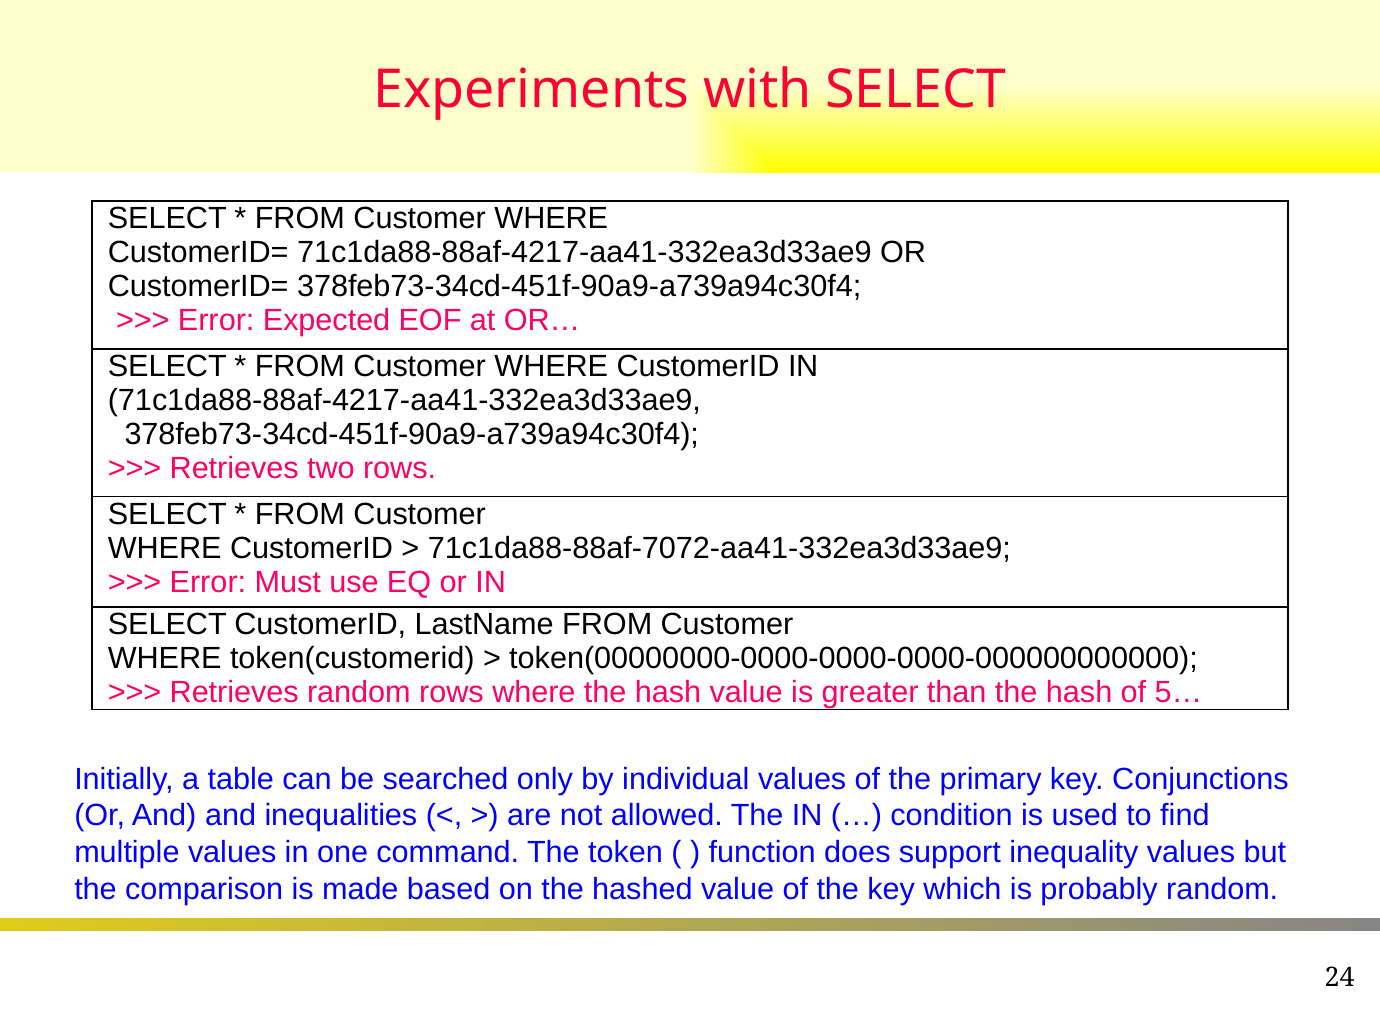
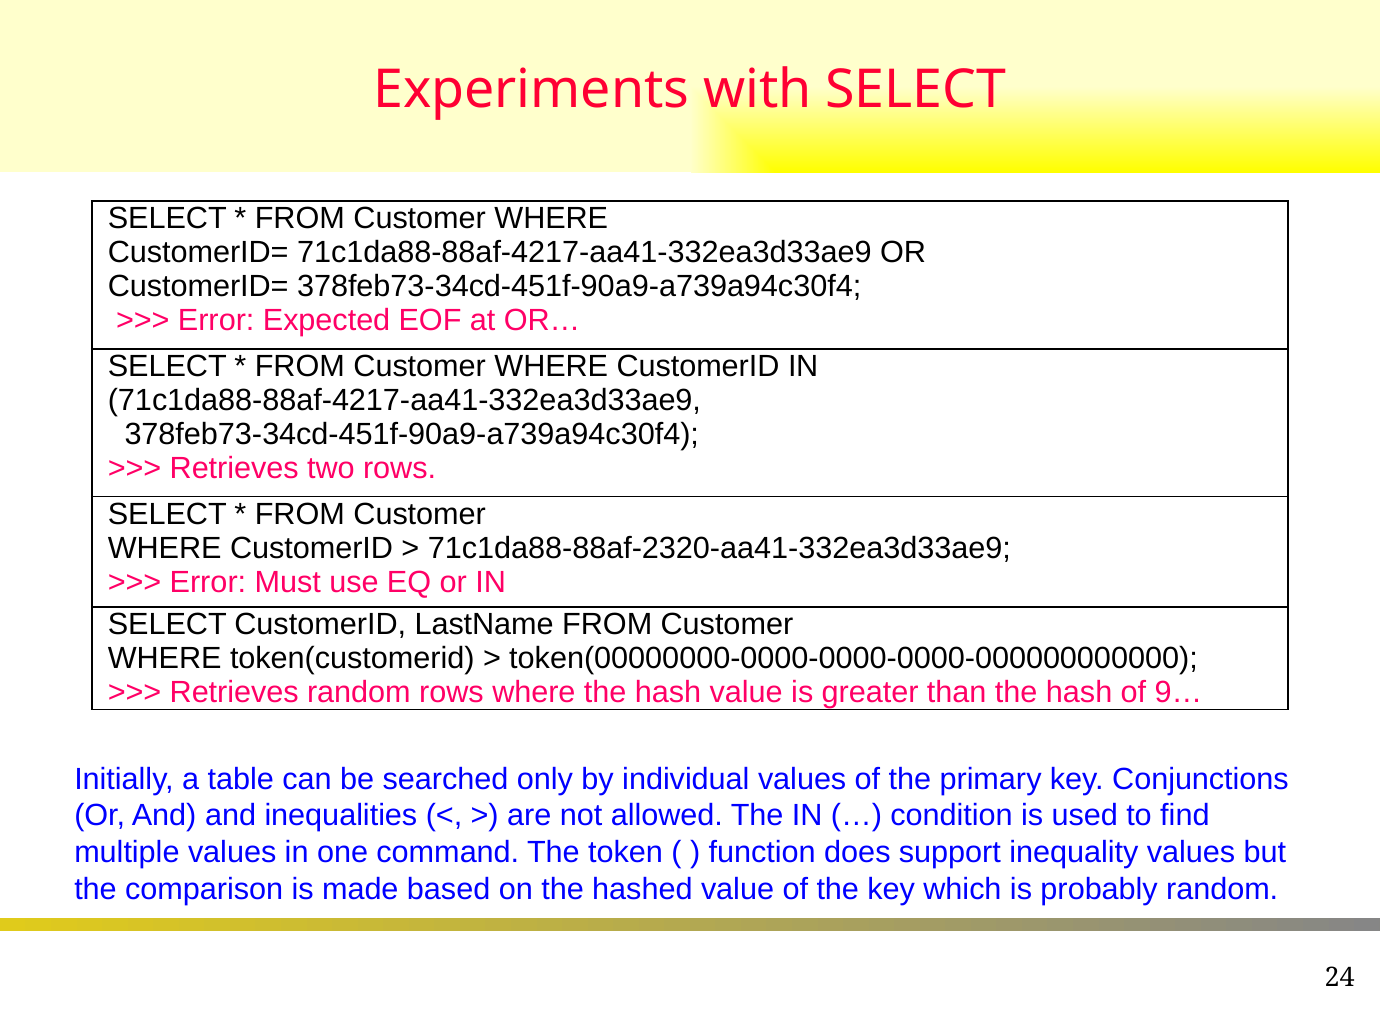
71c1da88-88af-7072-aa41-332ea3d33ae9: 71c1da88-88af-7072-aa41-332ea3d33ae9 -> 71c1da88-88af-2320-aa41-332ea3d33ae9 (719, 548)
5…: 5… -> 9… (1178, 693)
